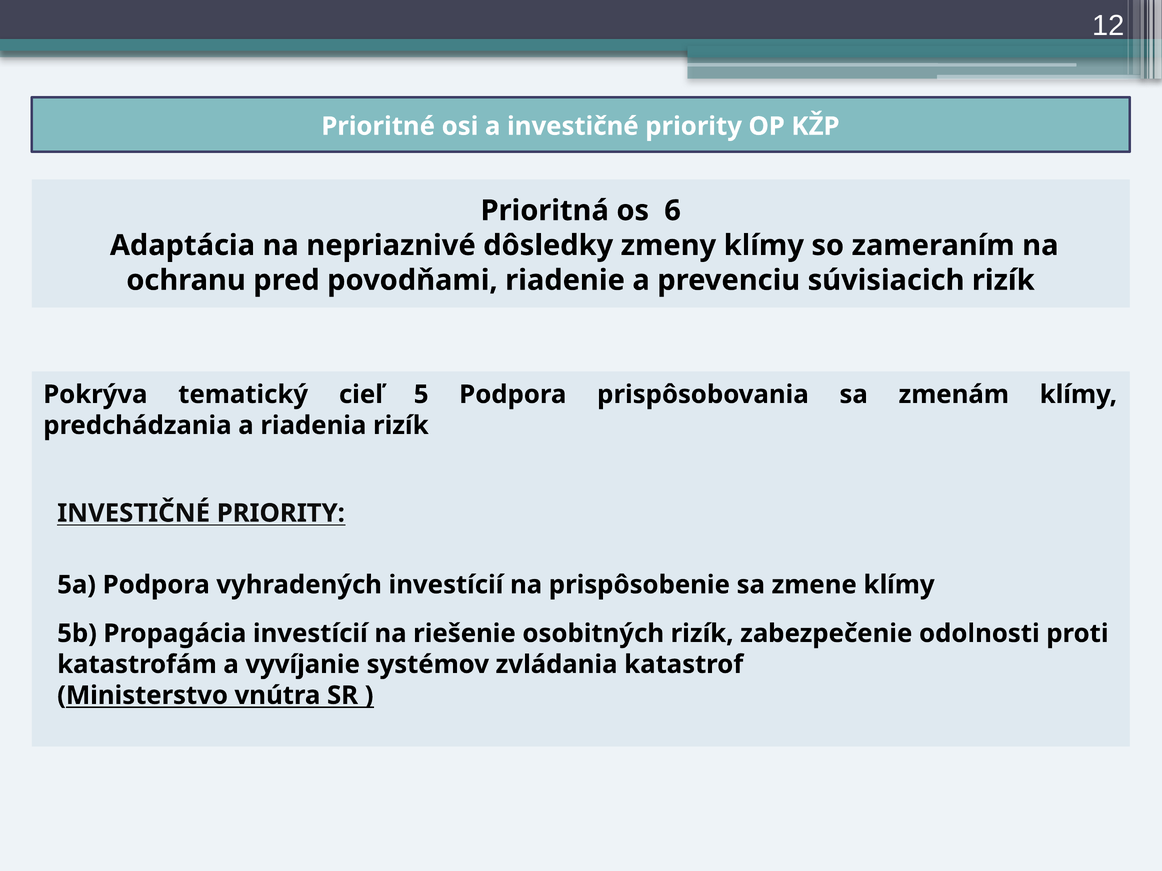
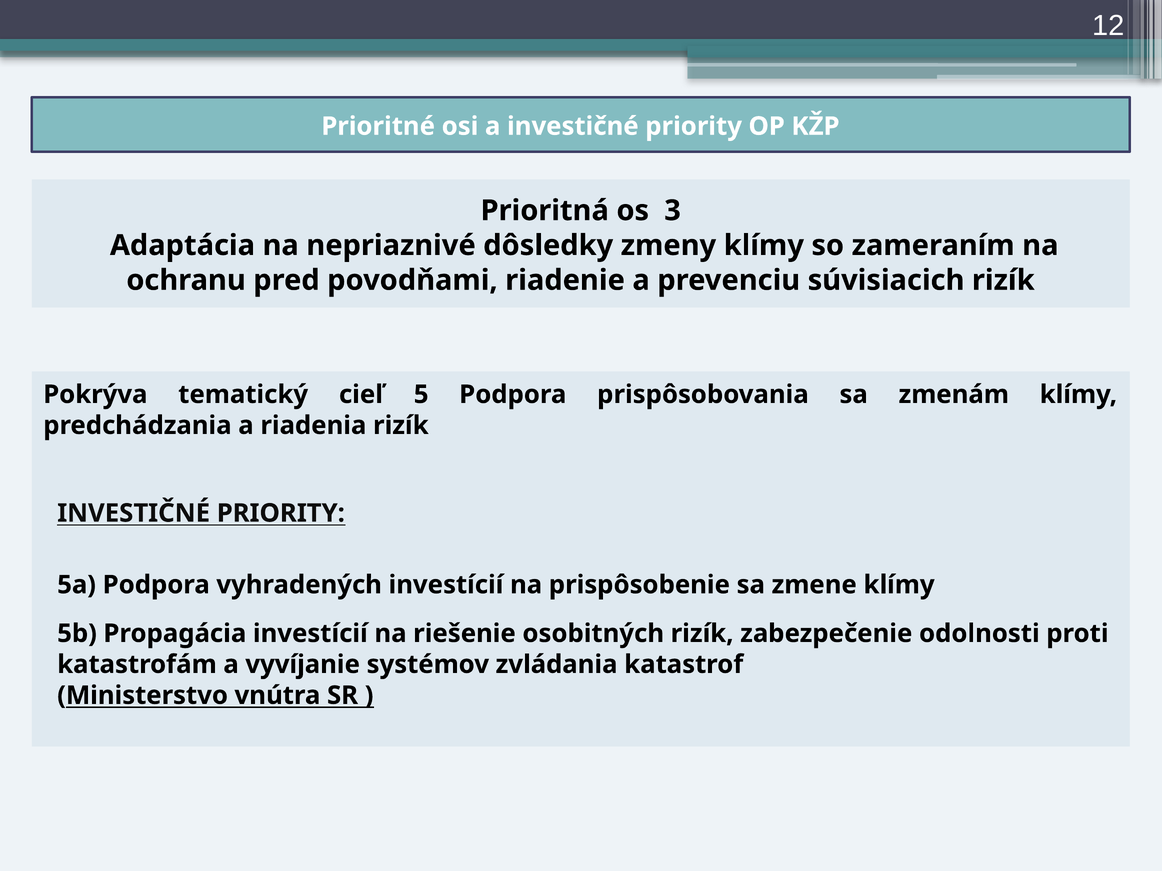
6: 6 -> 3 (673, 211)
